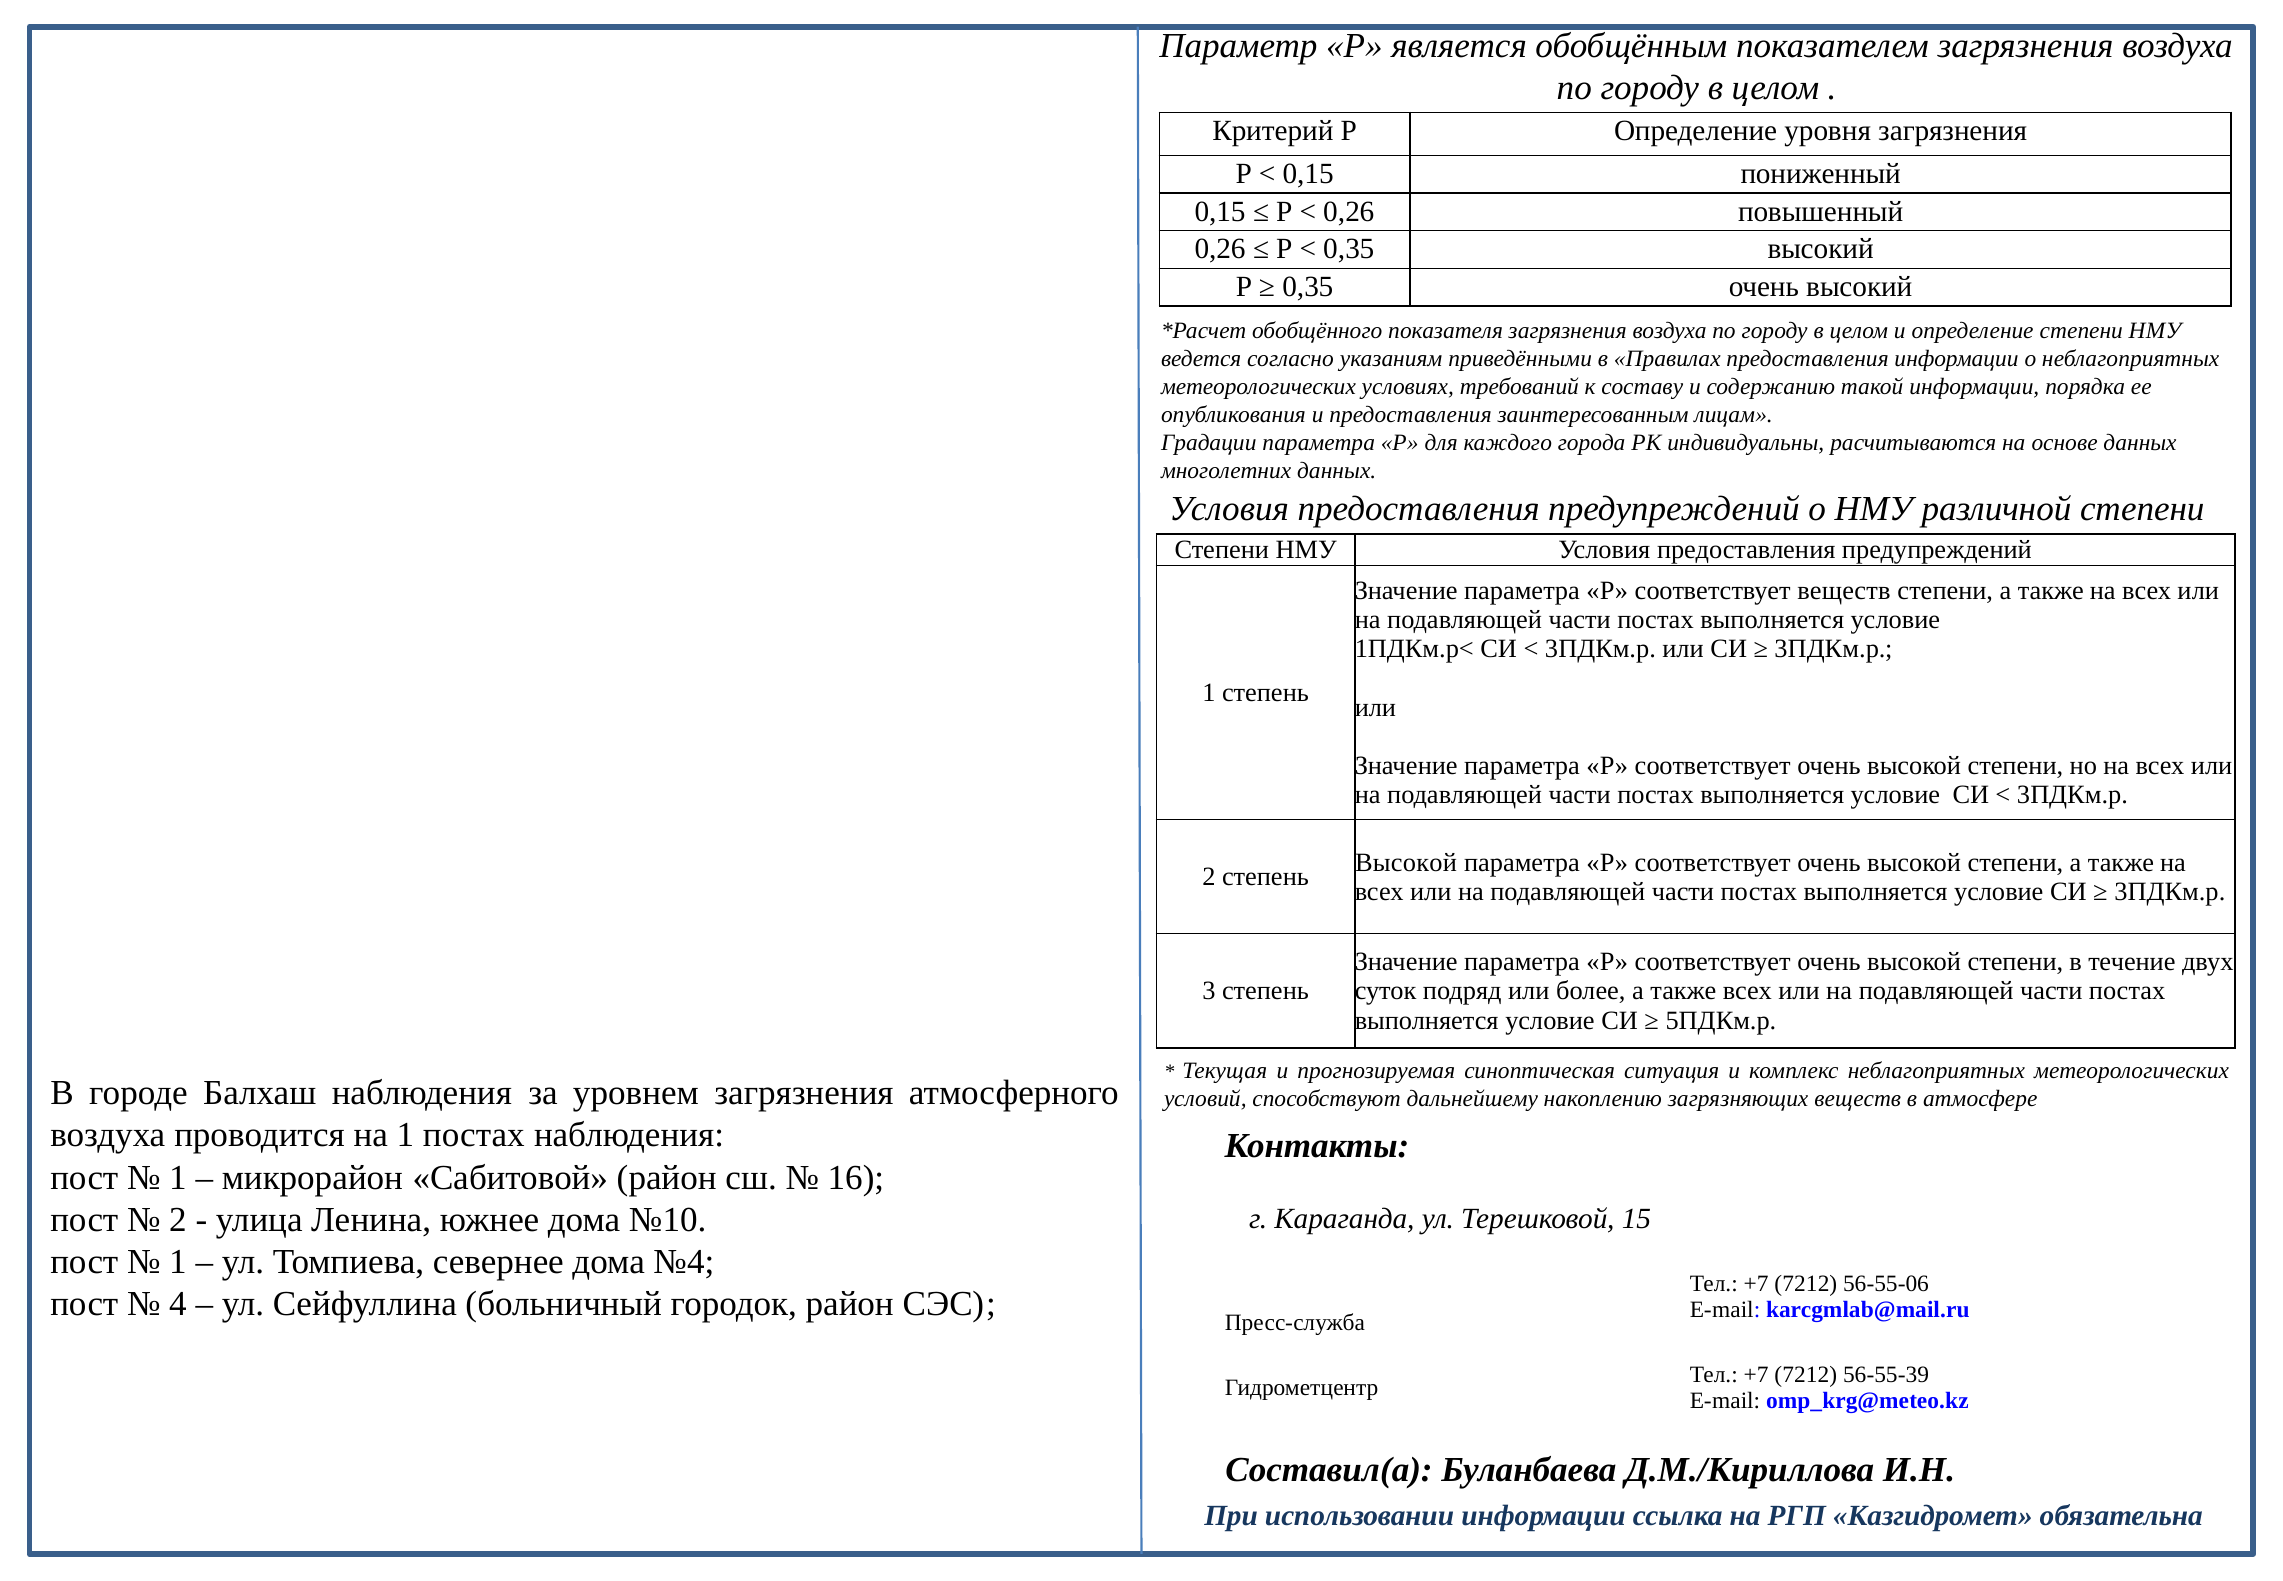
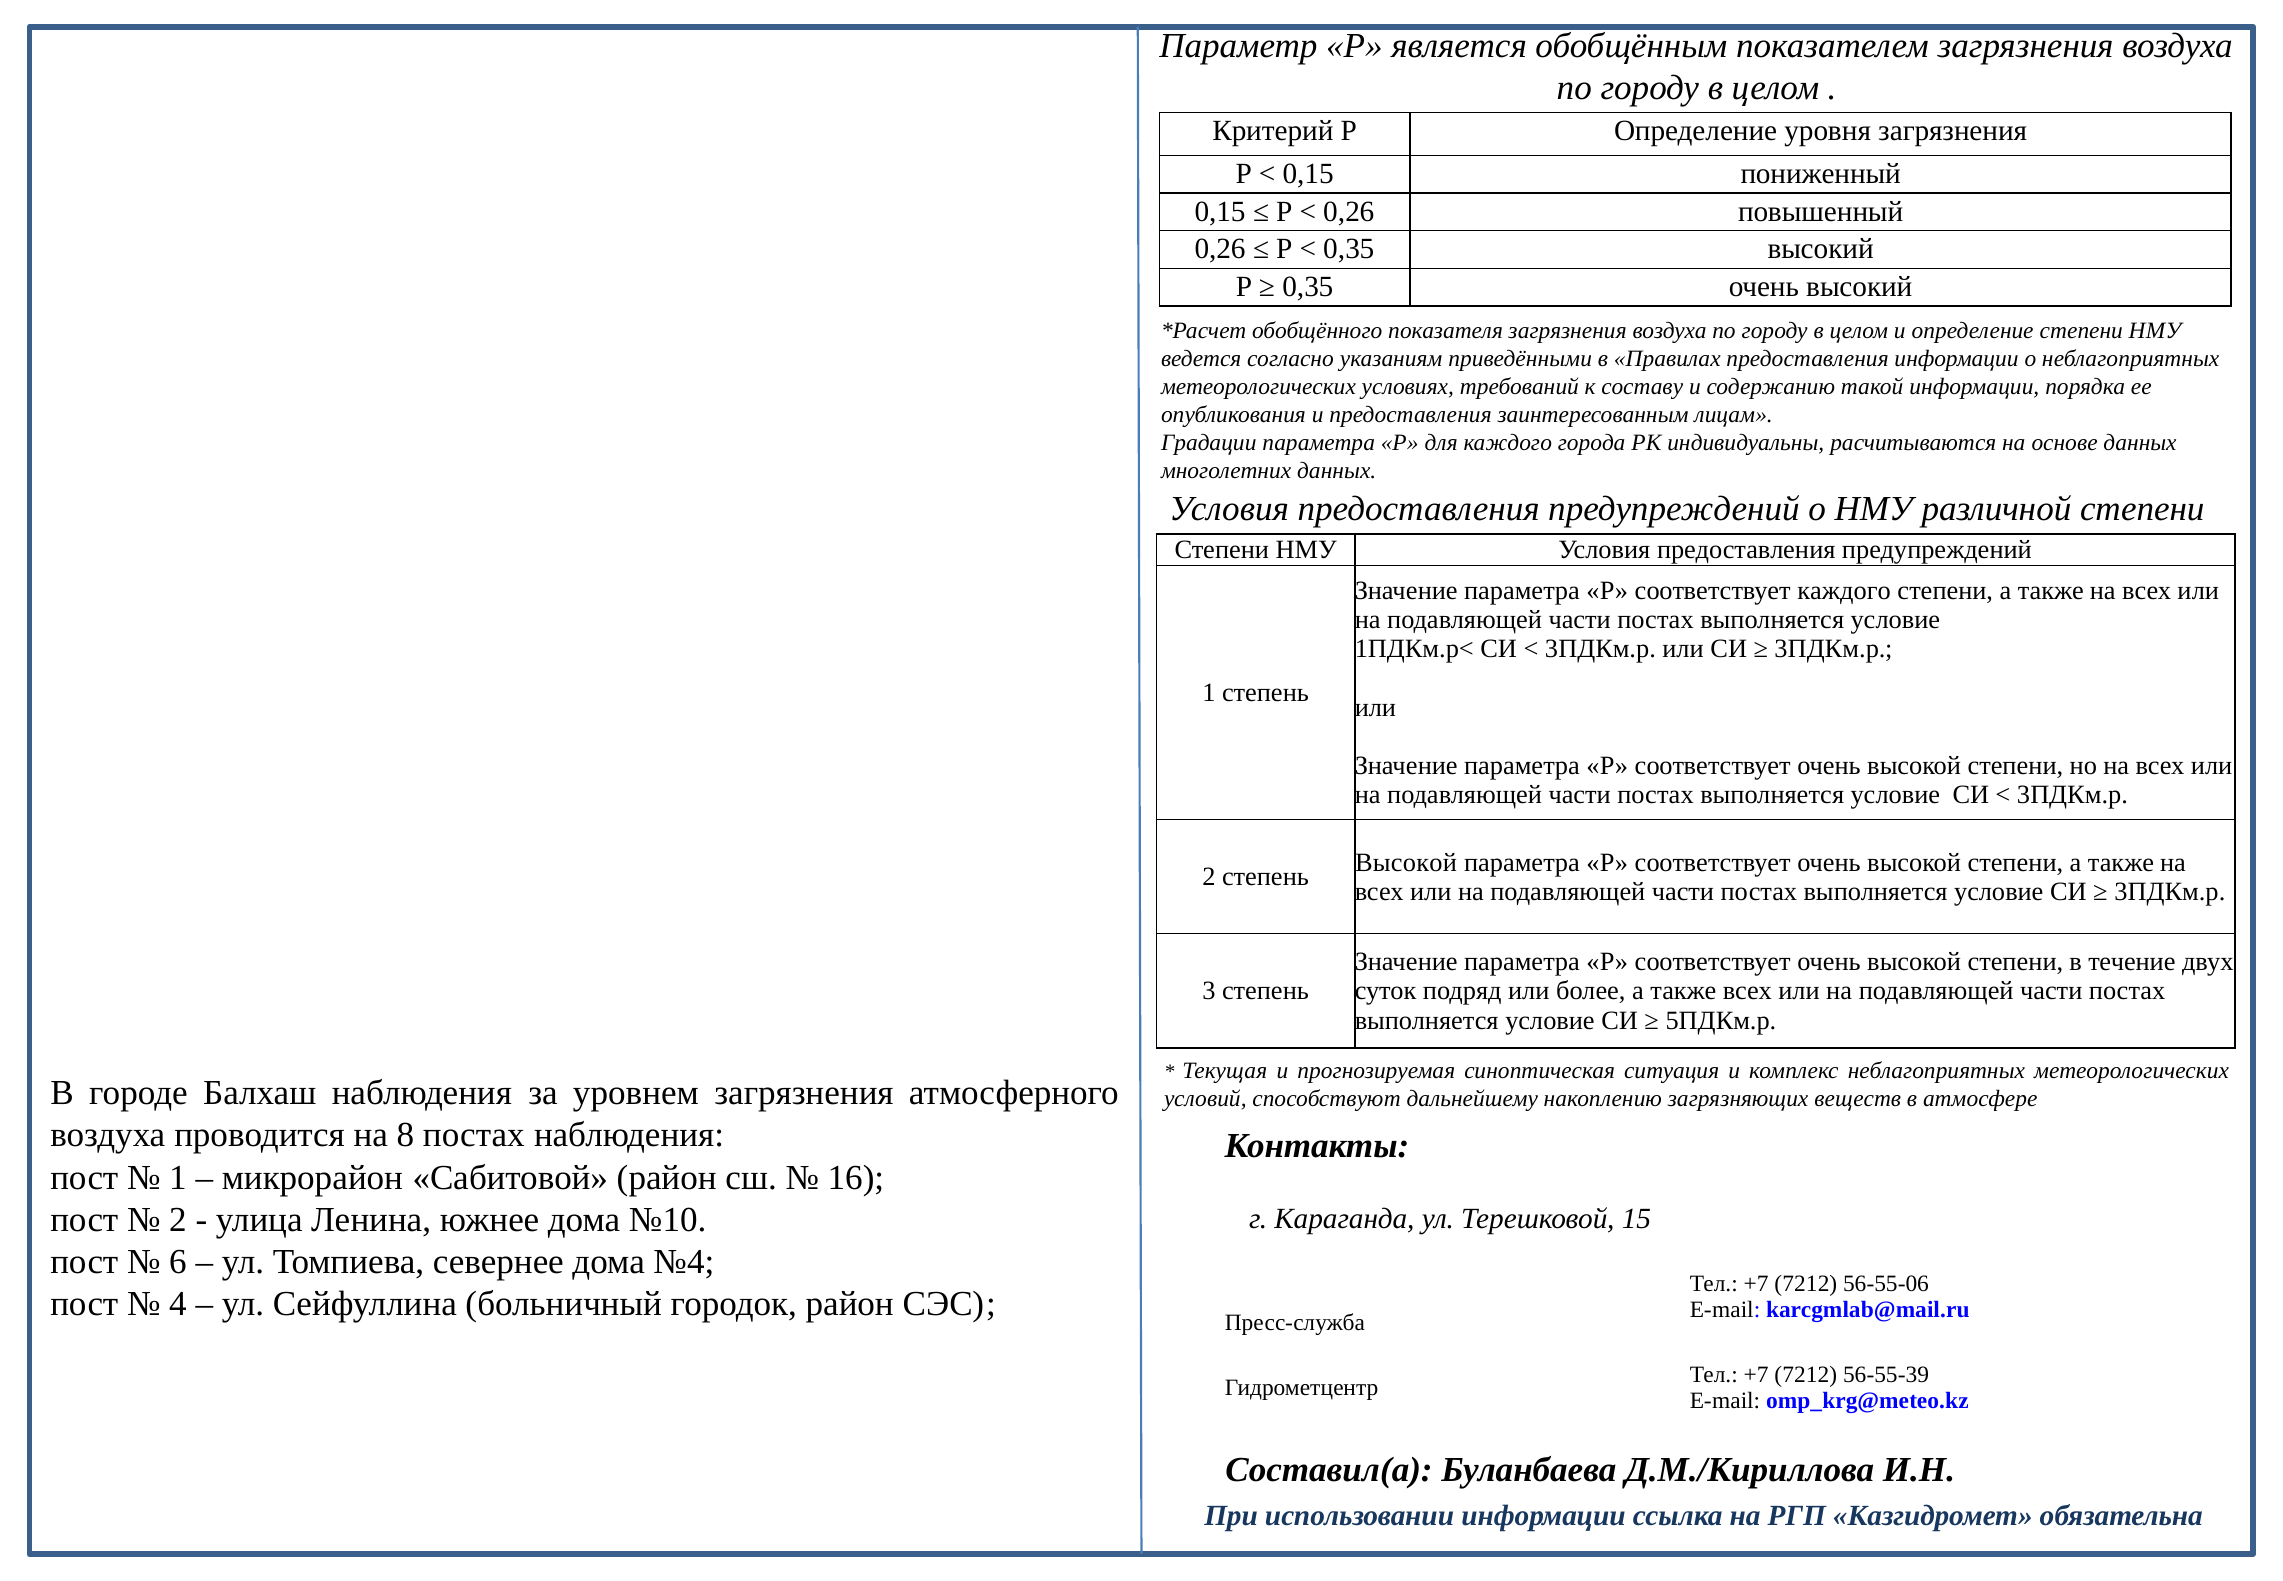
соответствует веществ: веществ -> каждого (1844, 590)
на 1: 1 -> 8 (405, 1135)
1: 1 -> 6 (178, 1261)
